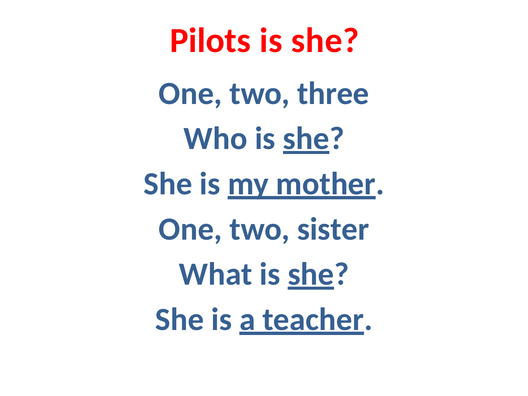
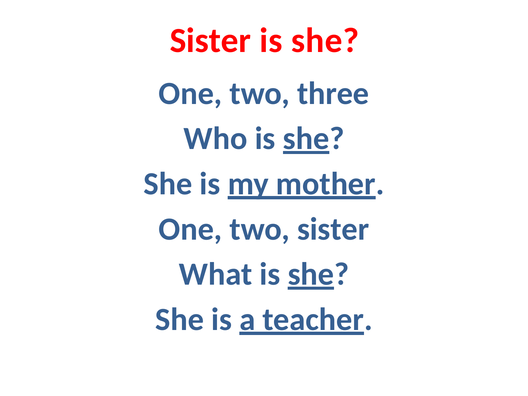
Pilots: Pilots -> Sister (210, 41)
